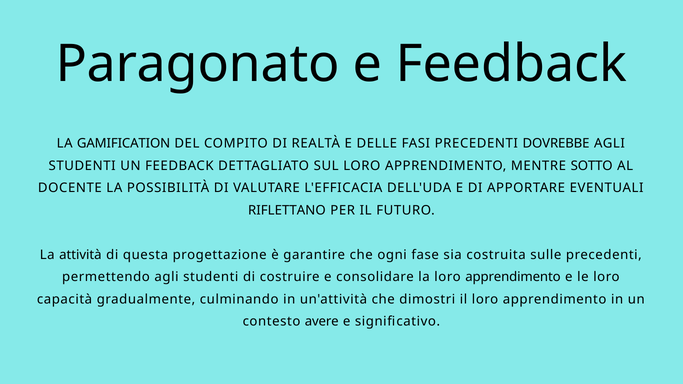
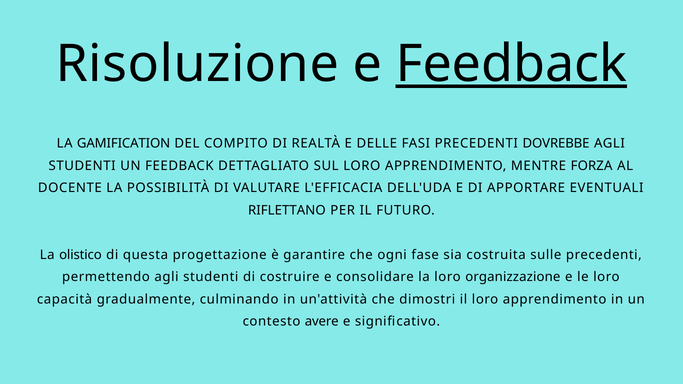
Paragonato: Paragonato -> Risoluzione (197, 64)
Feedback underline: none -> present (511, 64)
SOTTO: SOTTO -> FORZA (592, 166)
attività: attività -> olistico (80, 255)
la loro apprendimento: apprendimento -> organizzazione (513, 277)
